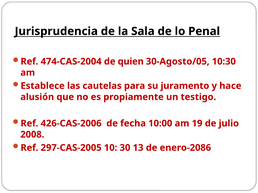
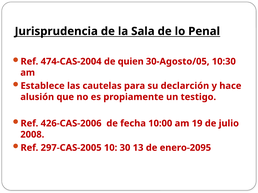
juramento: juramento -> declarción (185, 86)
enero-2086: enero-2086 -> enero-2095 (185, 148)
